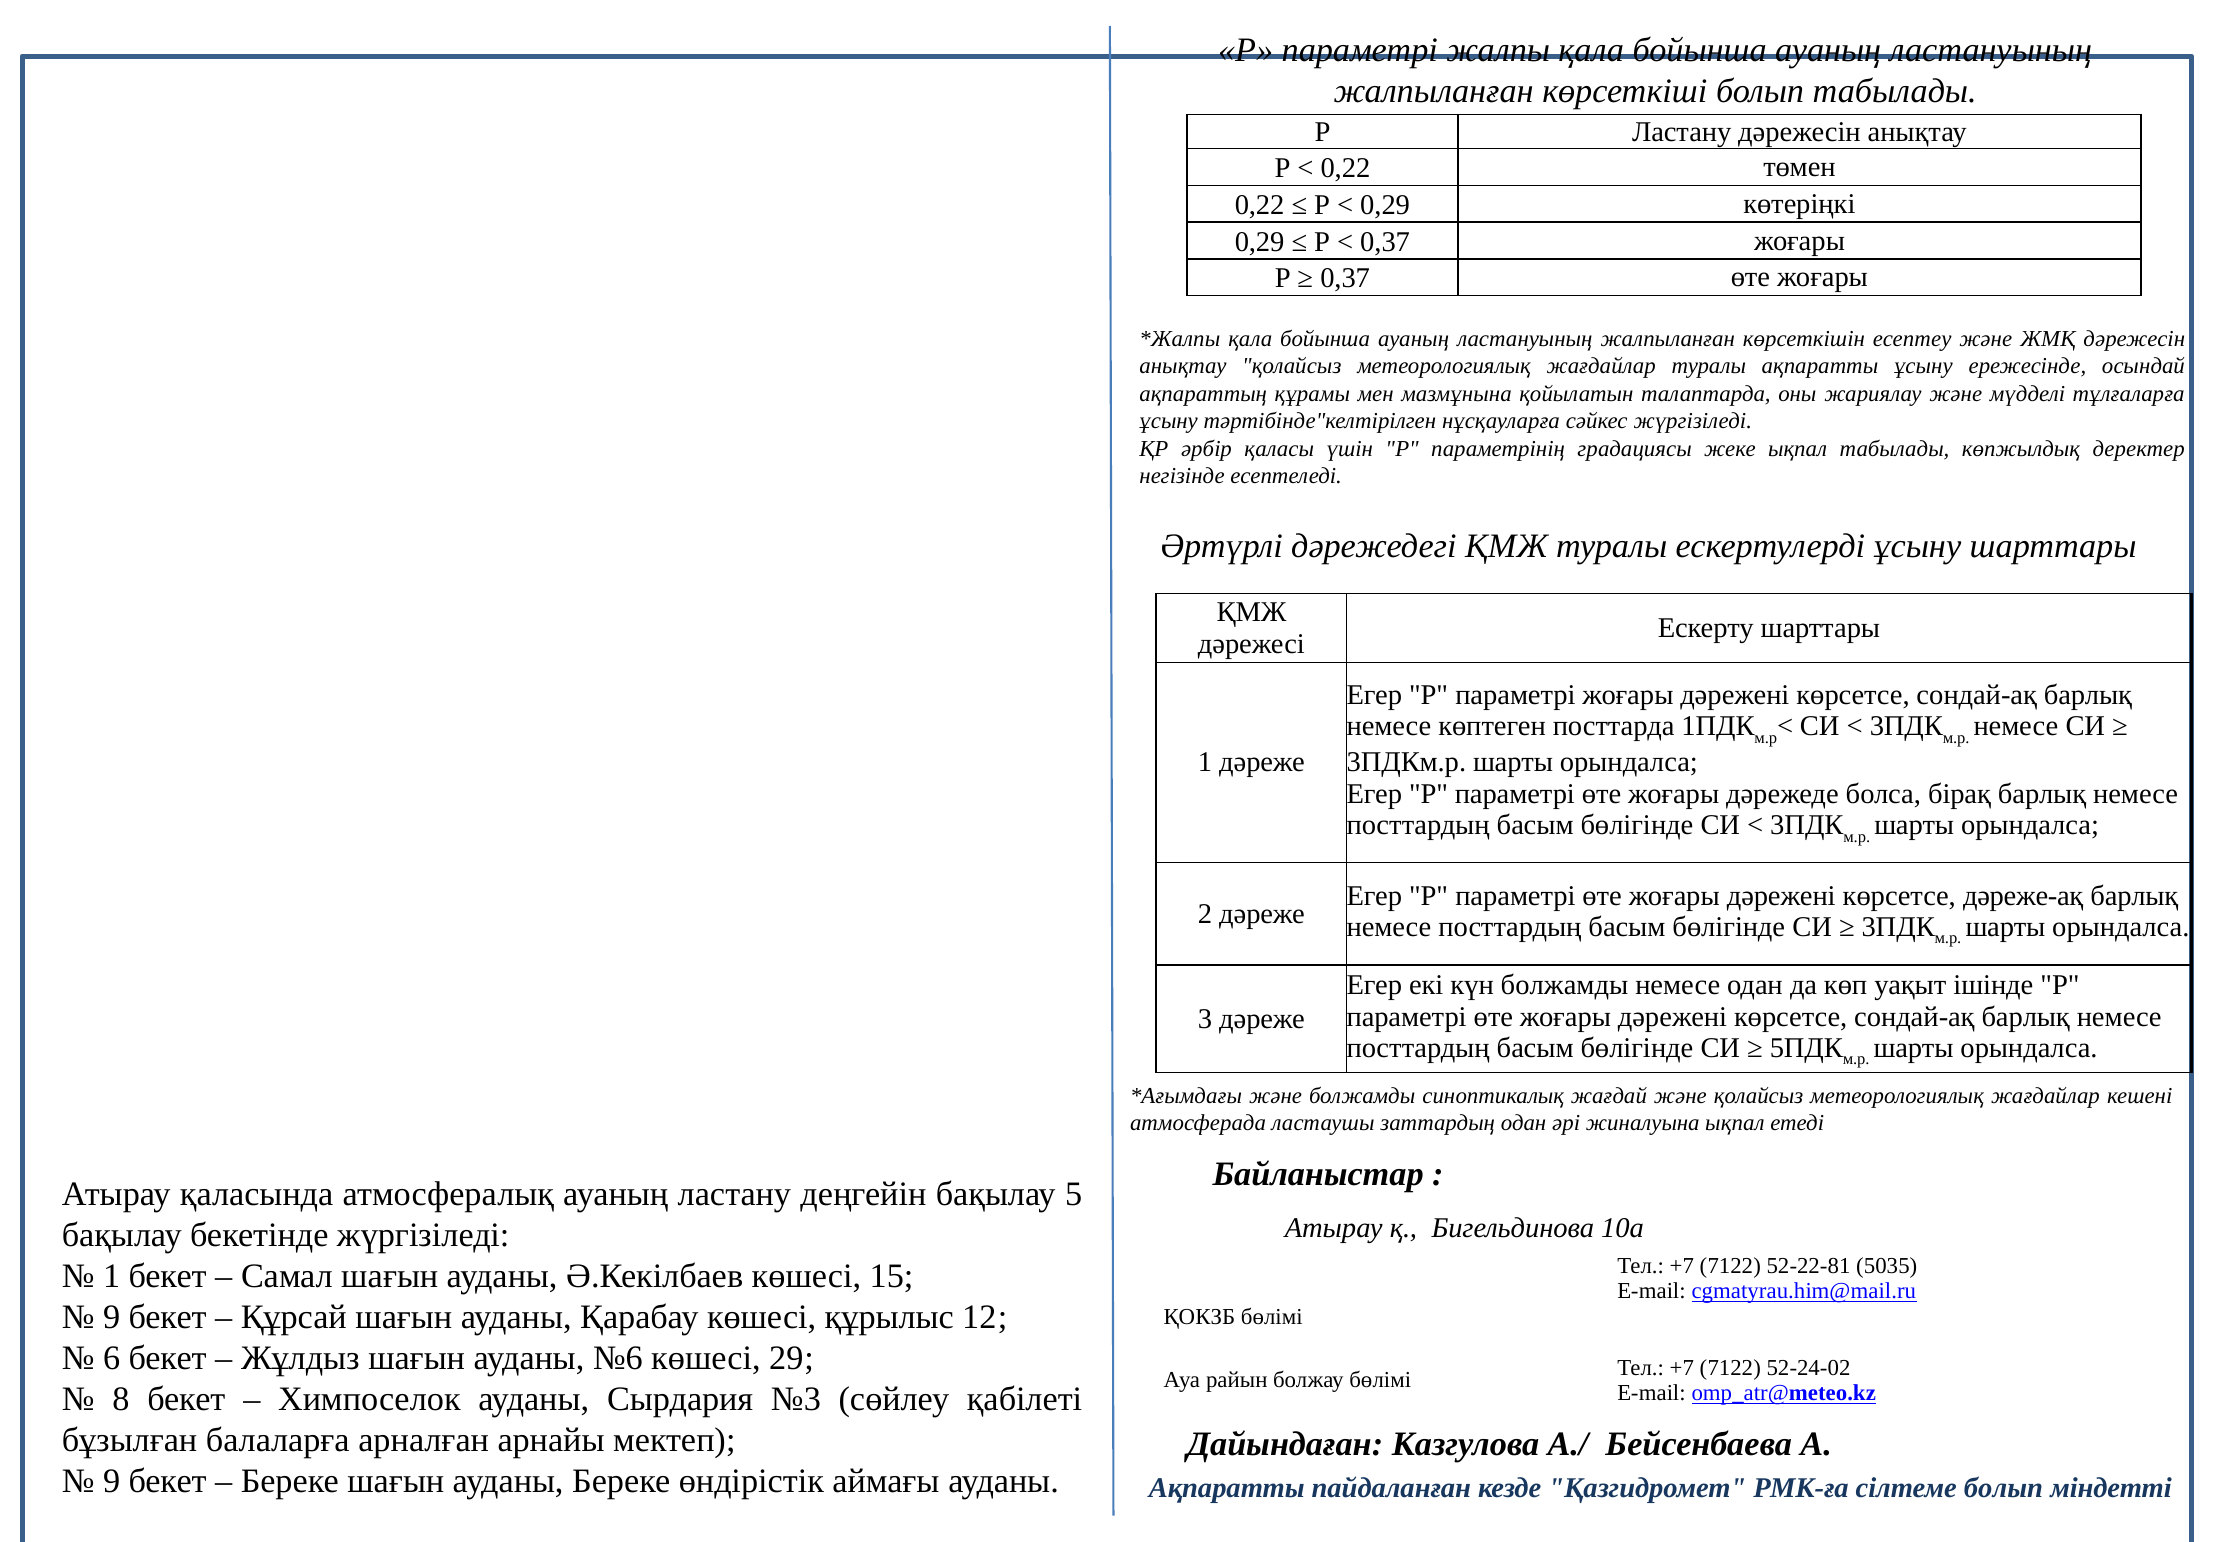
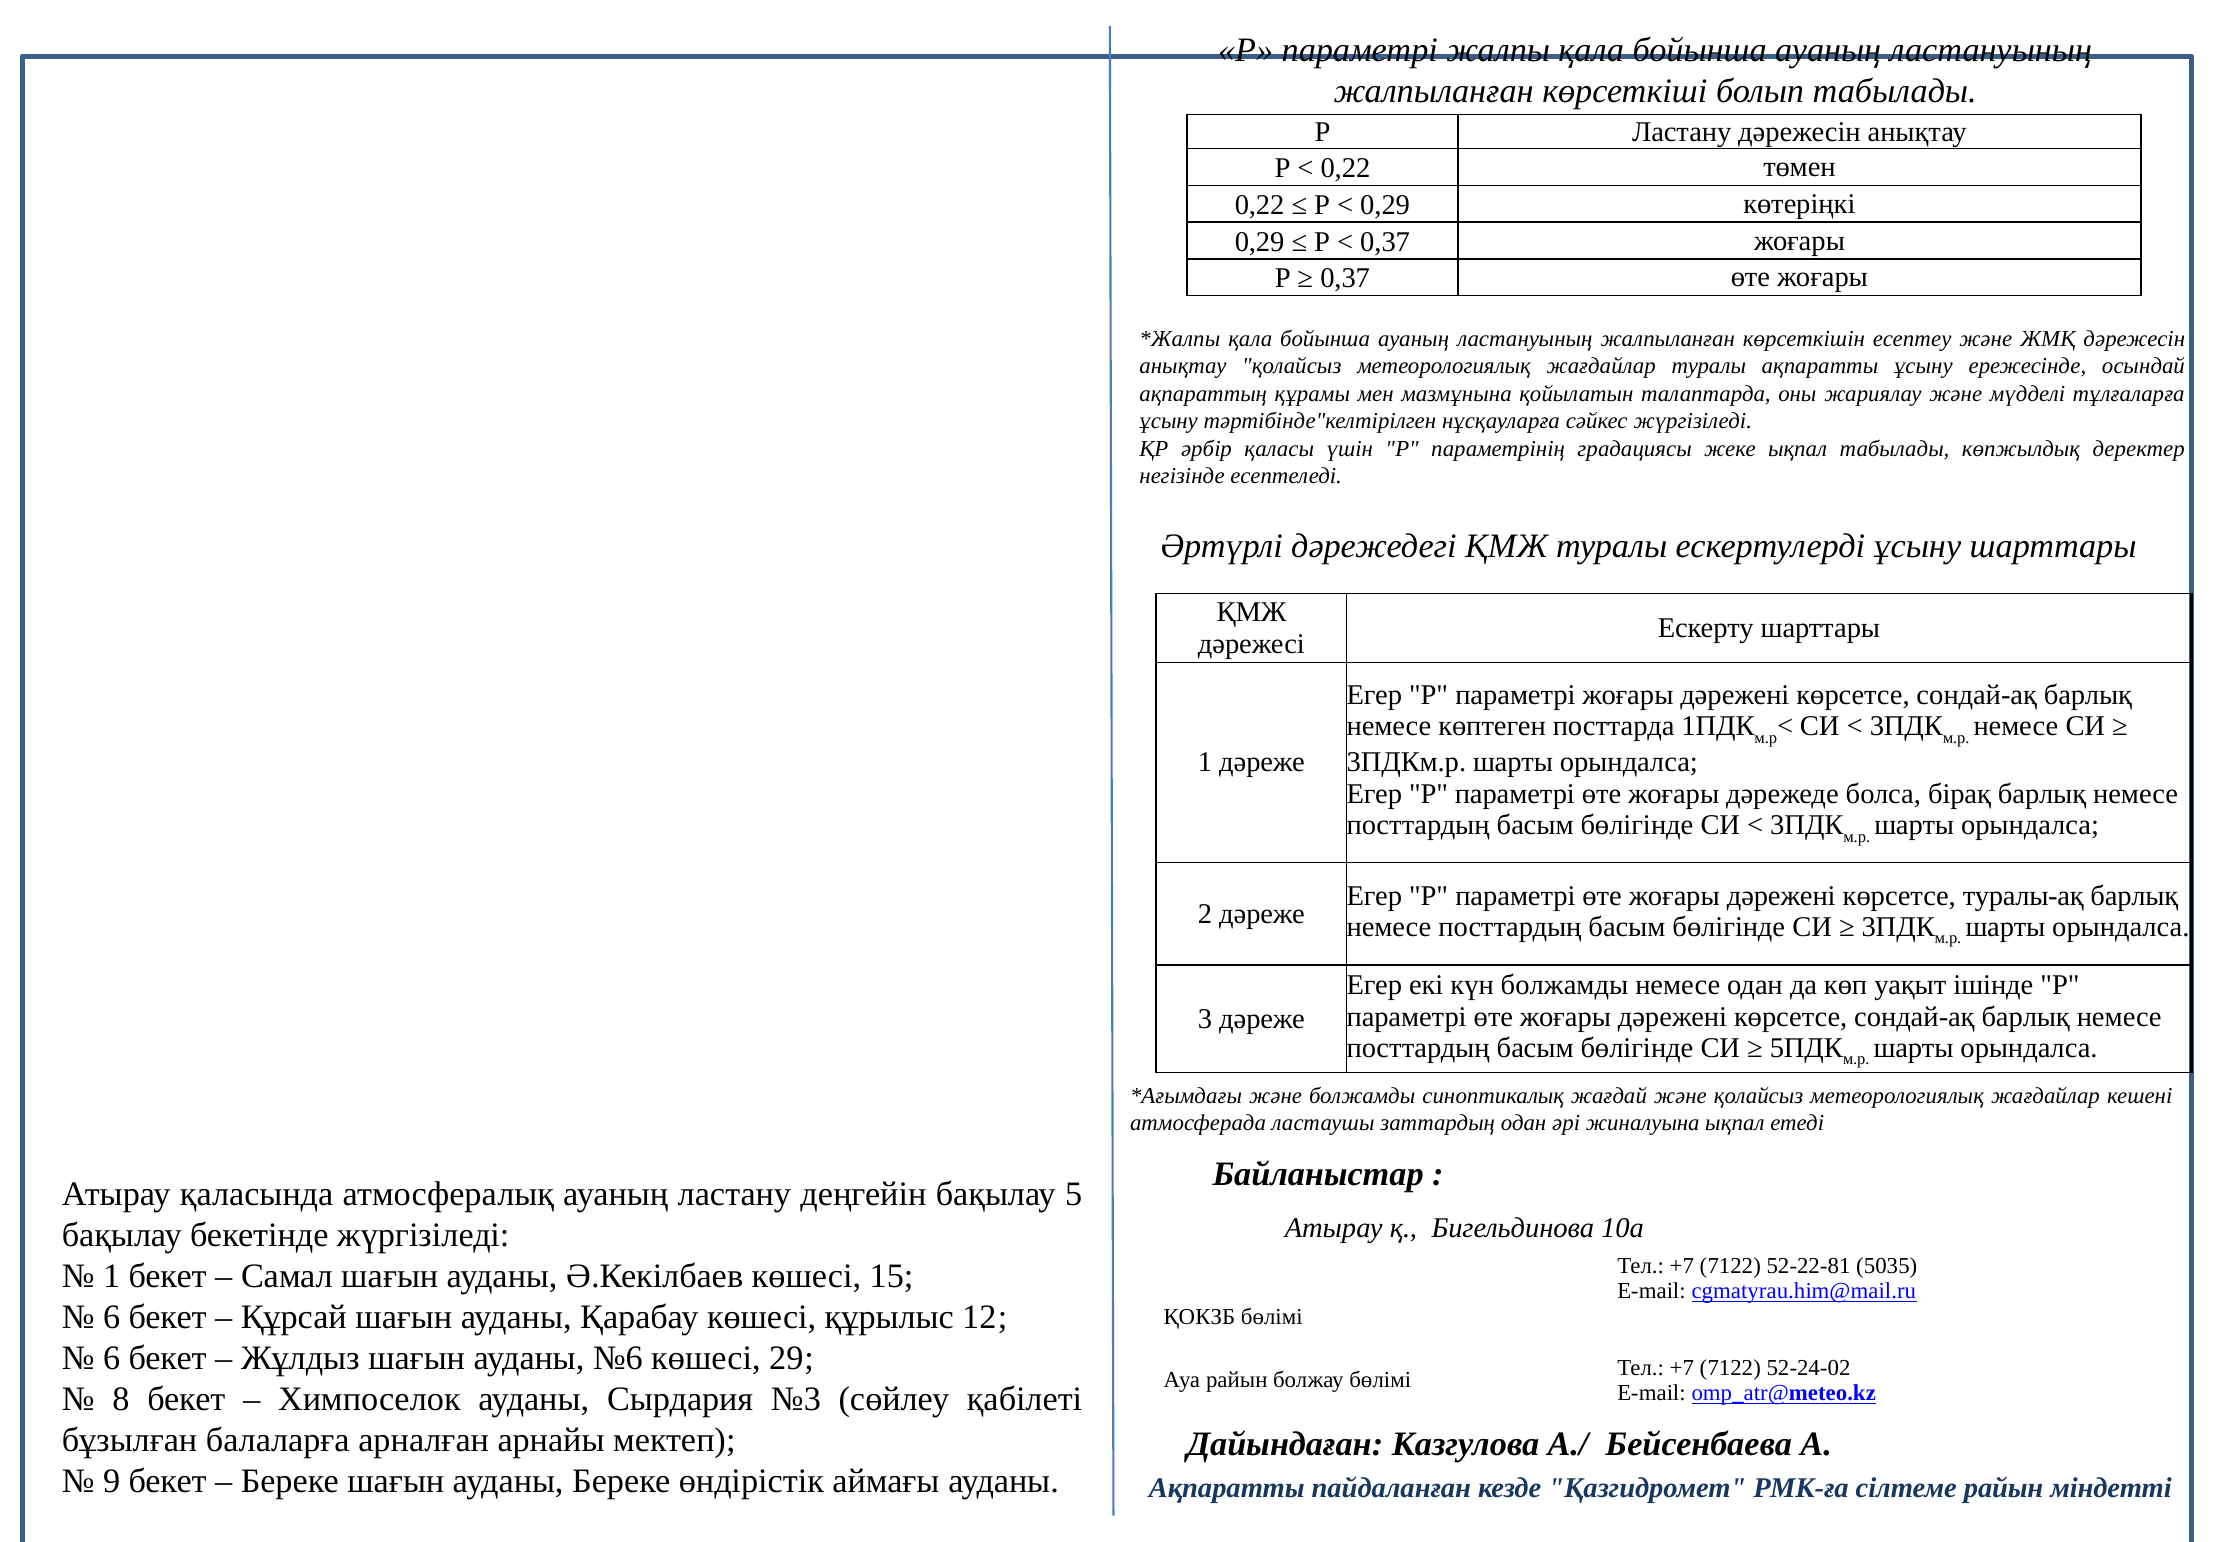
дәреже-ақ: дәреже-ақ -> туралы-ақ (2023, 896)
9: 9 -> 6 (112, 1317)
сілтеме болып: болып -> райын (2004, 1487)
